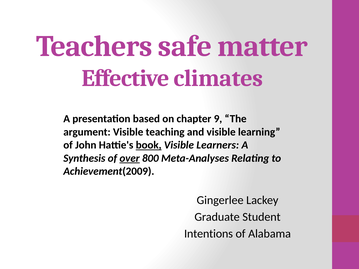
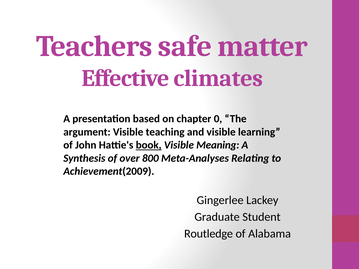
9: 9 -> 0 (218, 119)
Learners: Learners -> Meaning (218, 145)
over underline: present -> none (130, 158)
Intentions: Intentions -> Routledge (209, 234)
